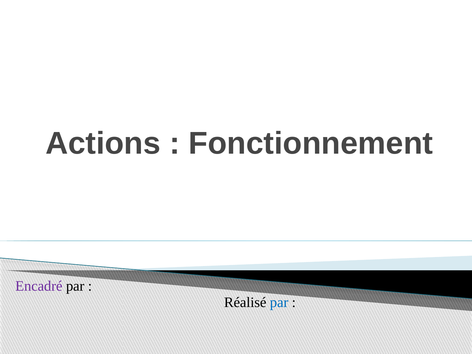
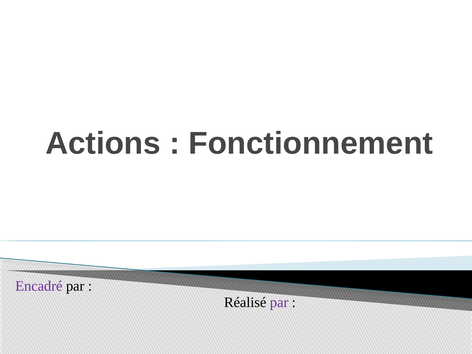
par colour: blue -> purple (279, 303)
